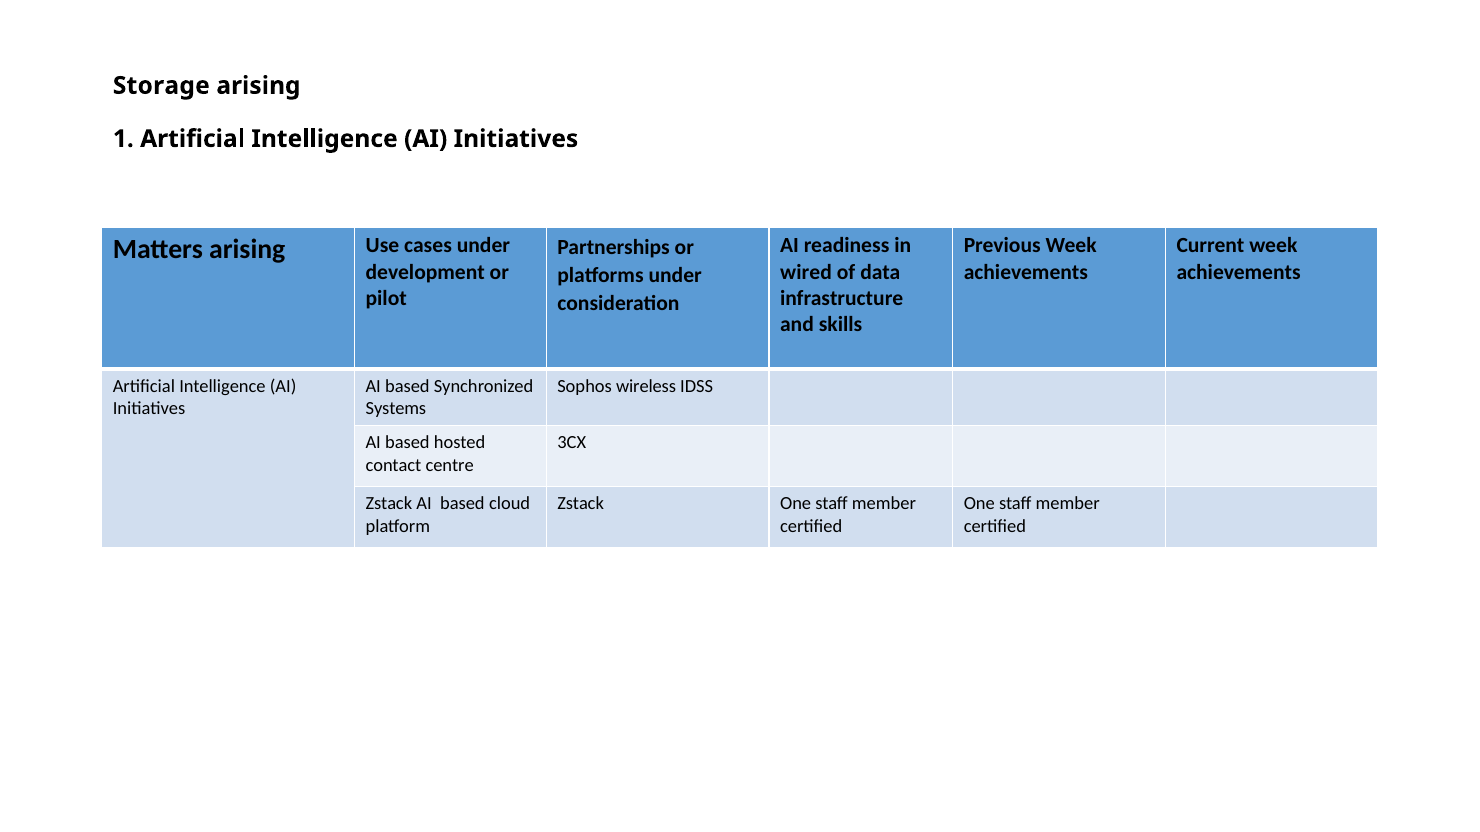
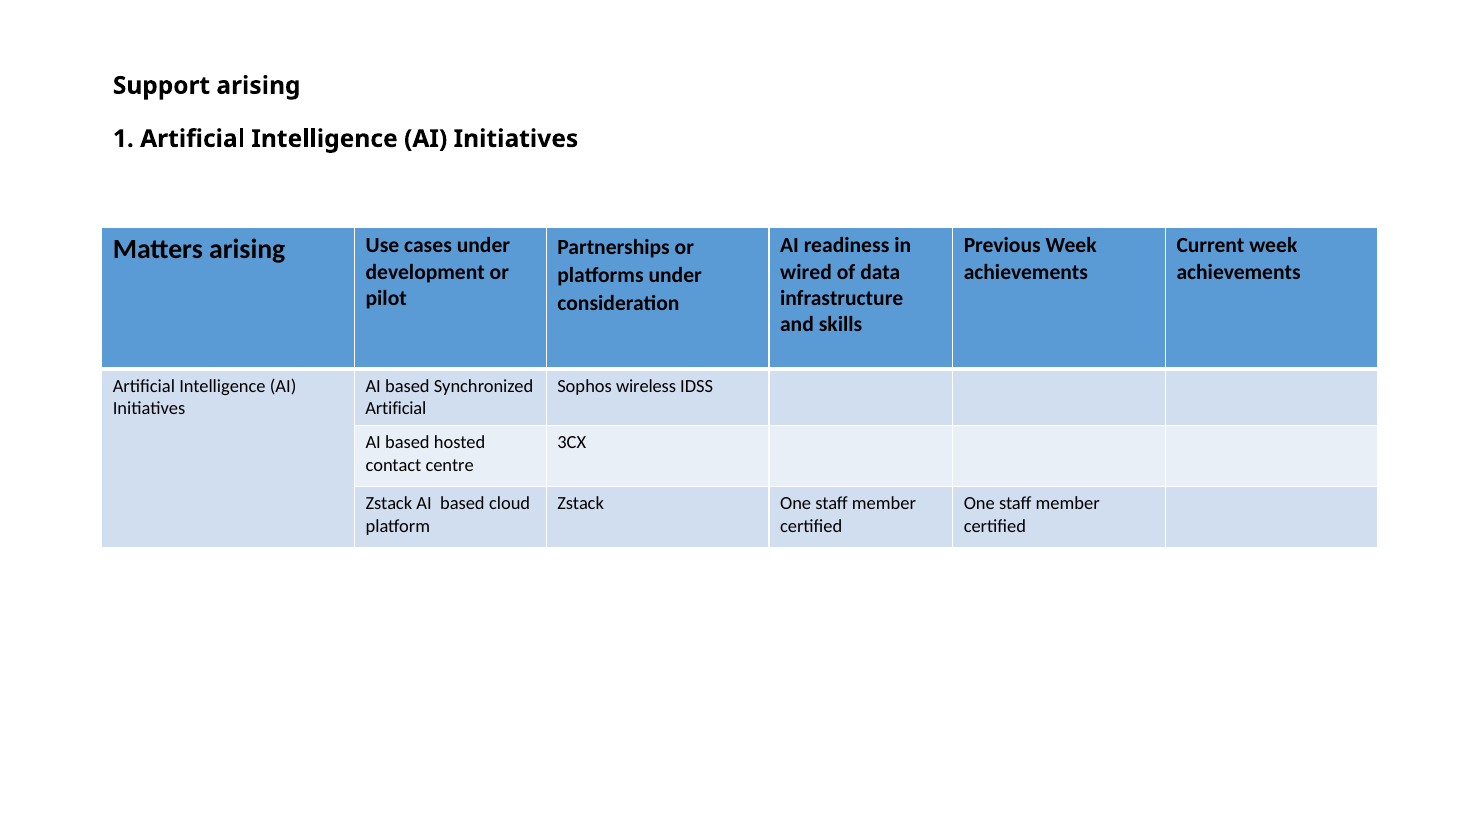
Storage: Storage -> Support (161, 86)
Systems: Systems -> Artificial (396, 409)
